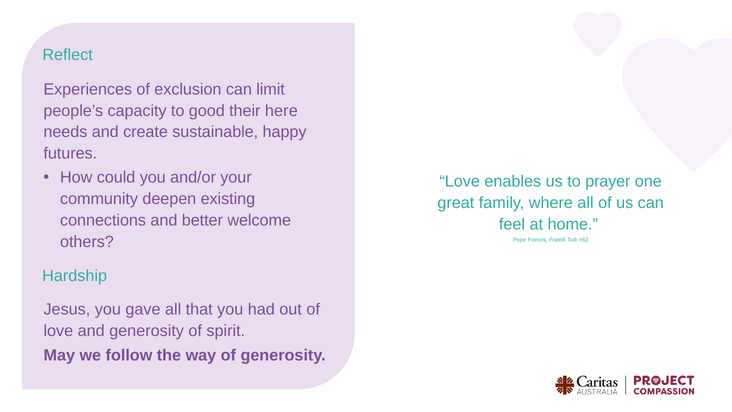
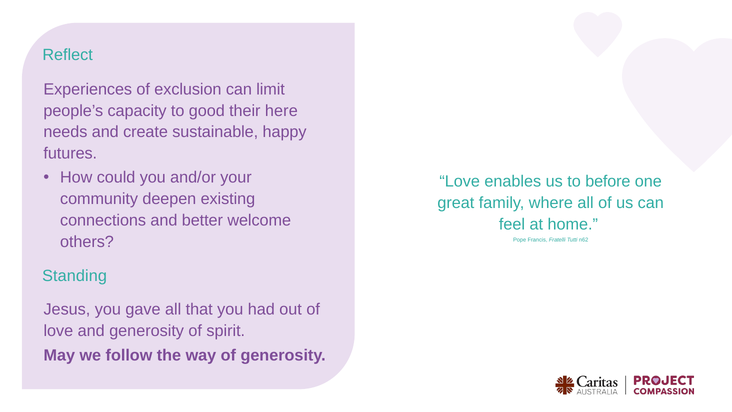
prayer: prayer -> before (608, 181)
Hardship: Hardship -> Standing (75, 276)
